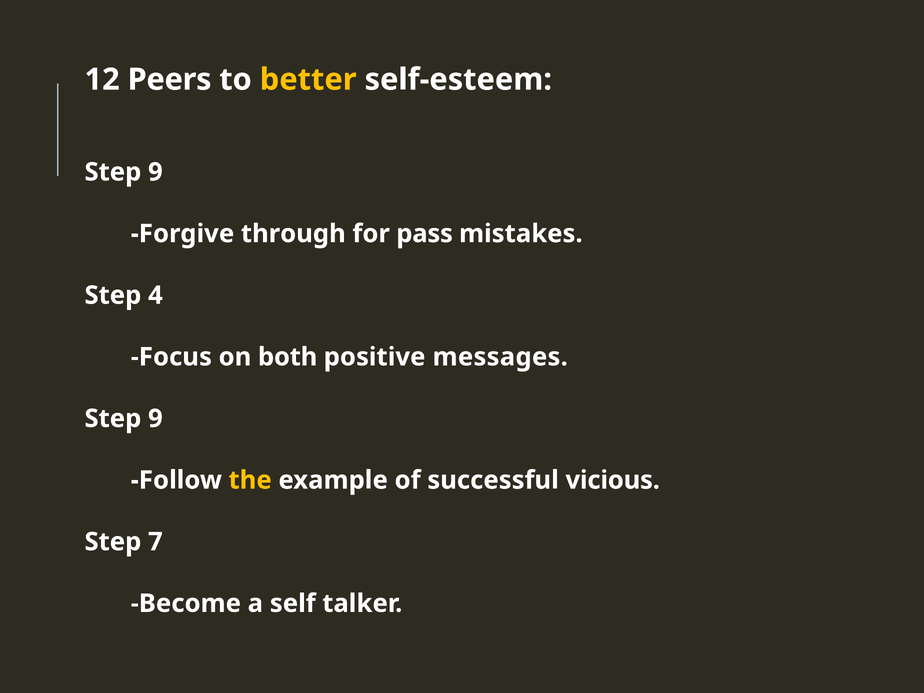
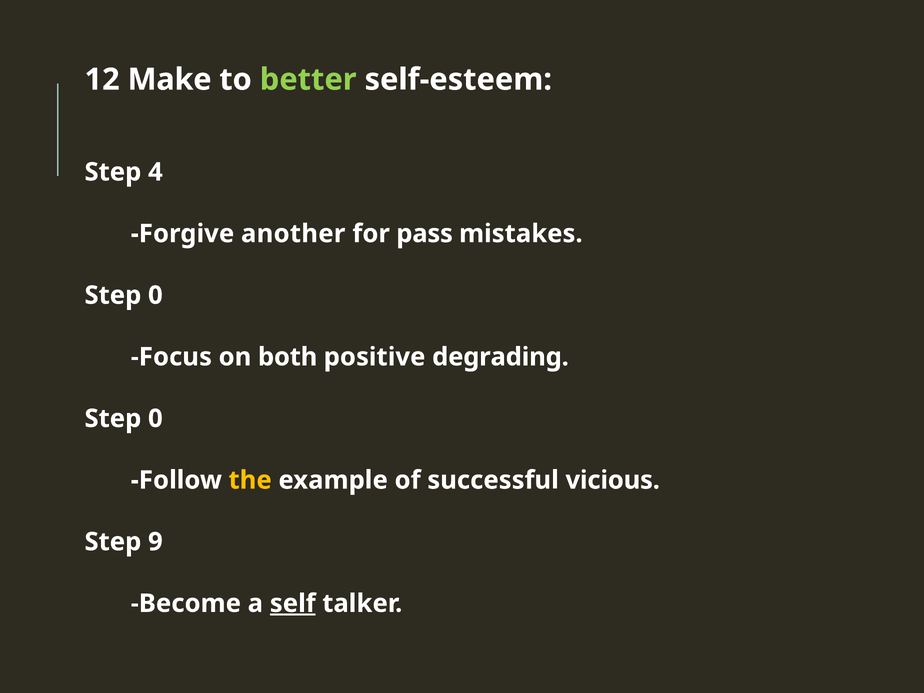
Peers: Peers -> Make (170, 80)
better colour: yellow -> light green (308, 80)
9: 9 -> 4 (155, 172)
through: through -> another (293, 234)
4: 4 -> 0 (155, 295)
messages: messages -> degrading (500, 357)
9: 9 -> 0 (155, 419)
7: 7 -> 9 (155, 542)
self underline: none -> present (293, 603)
